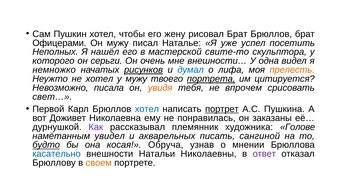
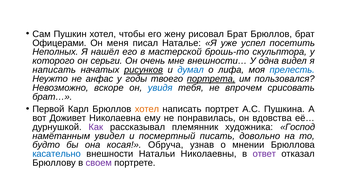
Он мужу: мужу -> меня (118, 43)
свите-то: свите-то -> брошь-то (227, 52)
немножко: немножко -> написать (54, 70)
прелесть colour: orange -> blue (292, 70)
не хотел: хотел -> анфас (99, 79)
у мужу: мужу -> годы (136, 79)
цитируется: цитируется -> пользовался (285, 79)
писала: писала -> вскоре (109, 88)
увидя colour: orange -> blue (160, 88)
свет…: свет… -> брат… (52, 97)
хотел colour: blue -> orange (147, 109)
портрет underline: present -> none (222, 109)
заказаны: заказаны -> вдовства (272, 118)
Голове: Голове -> Господ (298, 127)
акварельных: акварельных -> посмертный (167, 136)
сангиной: сангиной -> довольно (260, 136)
будто underline: present -> none (46, 145)
своем colour: orange -> purple (99, 163)
